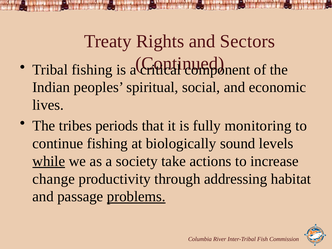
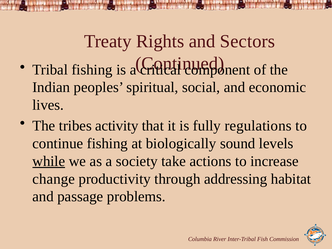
periods: periods -> activity (117, 126)
monitoring: monitoring -> regulations (258, 126)
problems underline: present -> none (136, 197)
